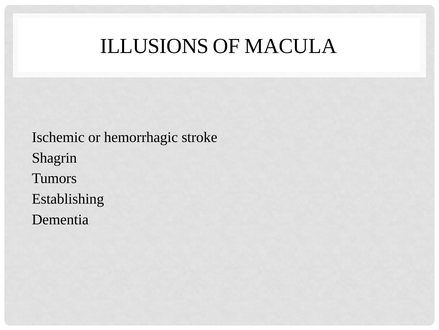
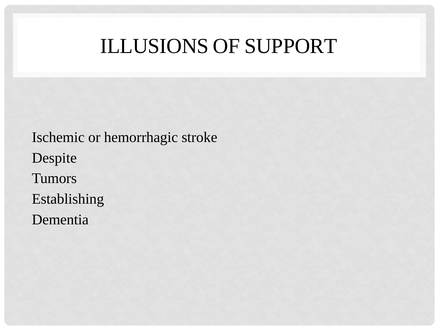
MACULA: MACULA -> SUPPORT (291, 46)
Shagrin: Shagrin -> Despite (54, 158)
